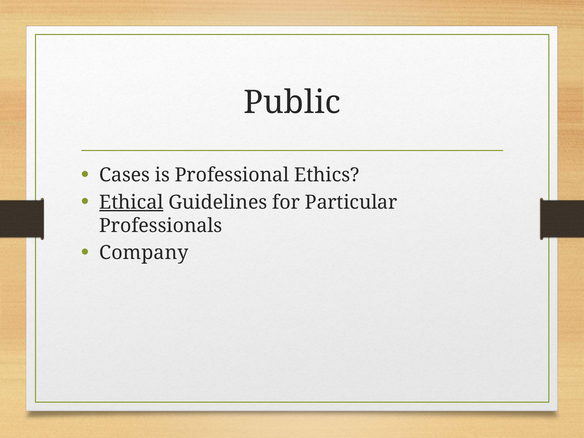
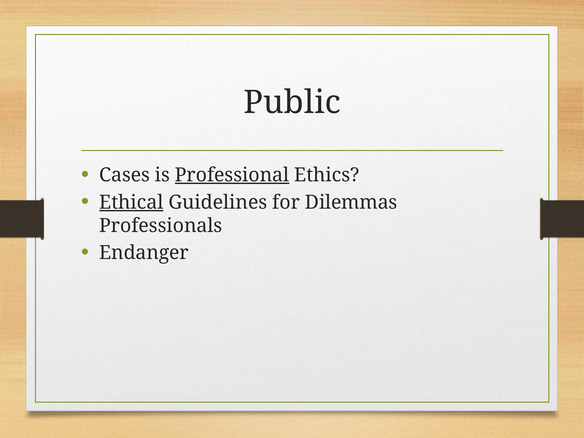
Professional underline: none -> present (232, 175)
Particular: Particular -> Dilemmas (351, 202)
Company: Company -> Endanger (144, 253)
